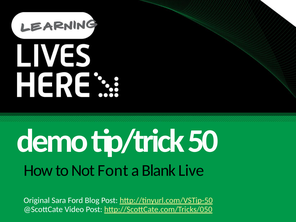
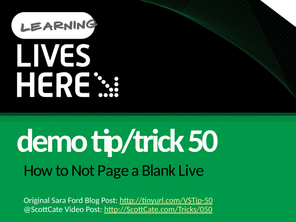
Font: Font -> Page (113, 170)
